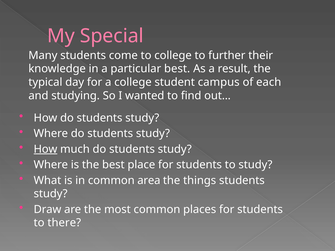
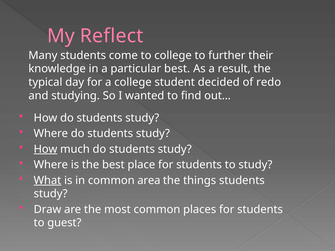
Special: Special -> Reflect (112, 36)
campus: campus -> decided (219, 82)
each: each -> redo (269, 82)
What underline: none -> present (47, 181)
there: there -> guest (64, 223)
